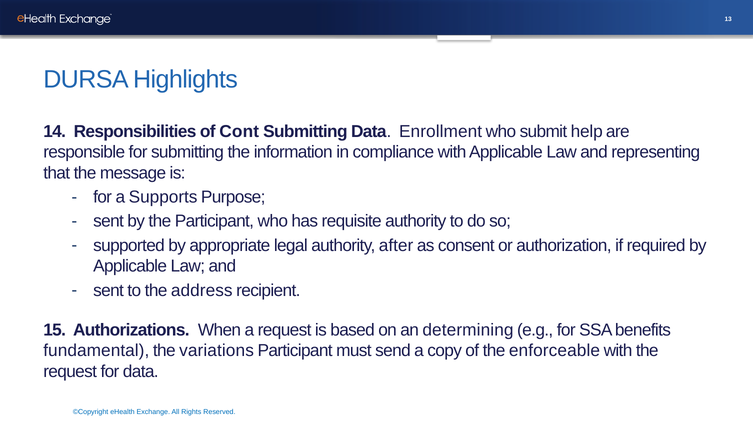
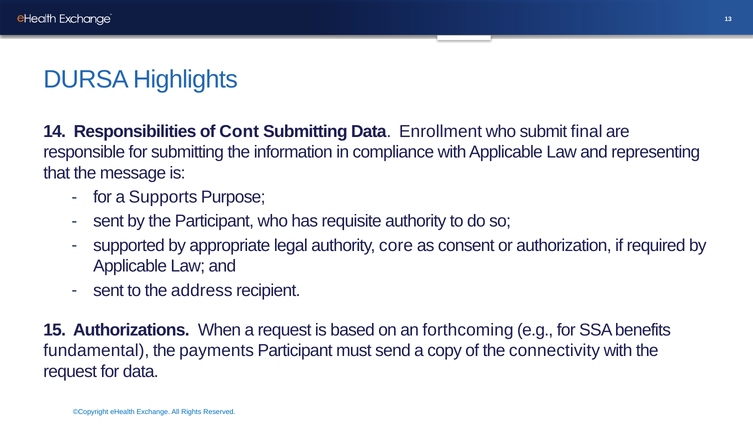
help: help -> final (587, 131)
after: after -> core (396, 245)
determining: determining -> forthcoming (468, 330)
variations: variations -> payments (217, 350)
enforceable: enforceable -> connectivity (554, 350)
